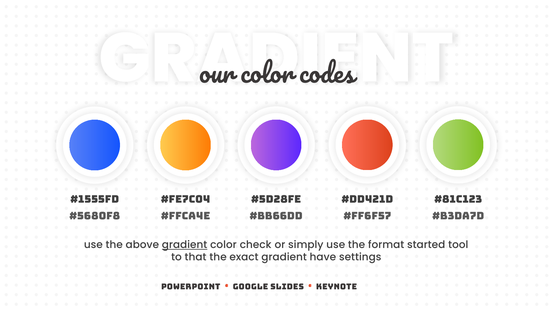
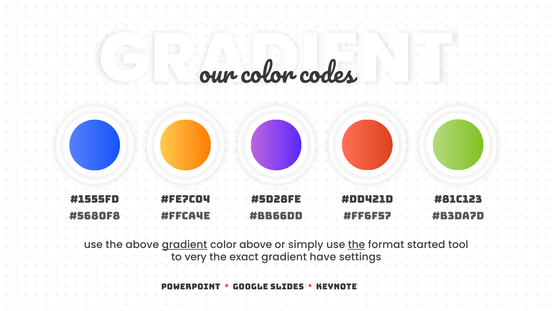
color check: check -> above (256, 245)
the underline: none -> present (357, 245)
that: that -> very (196, 257)
